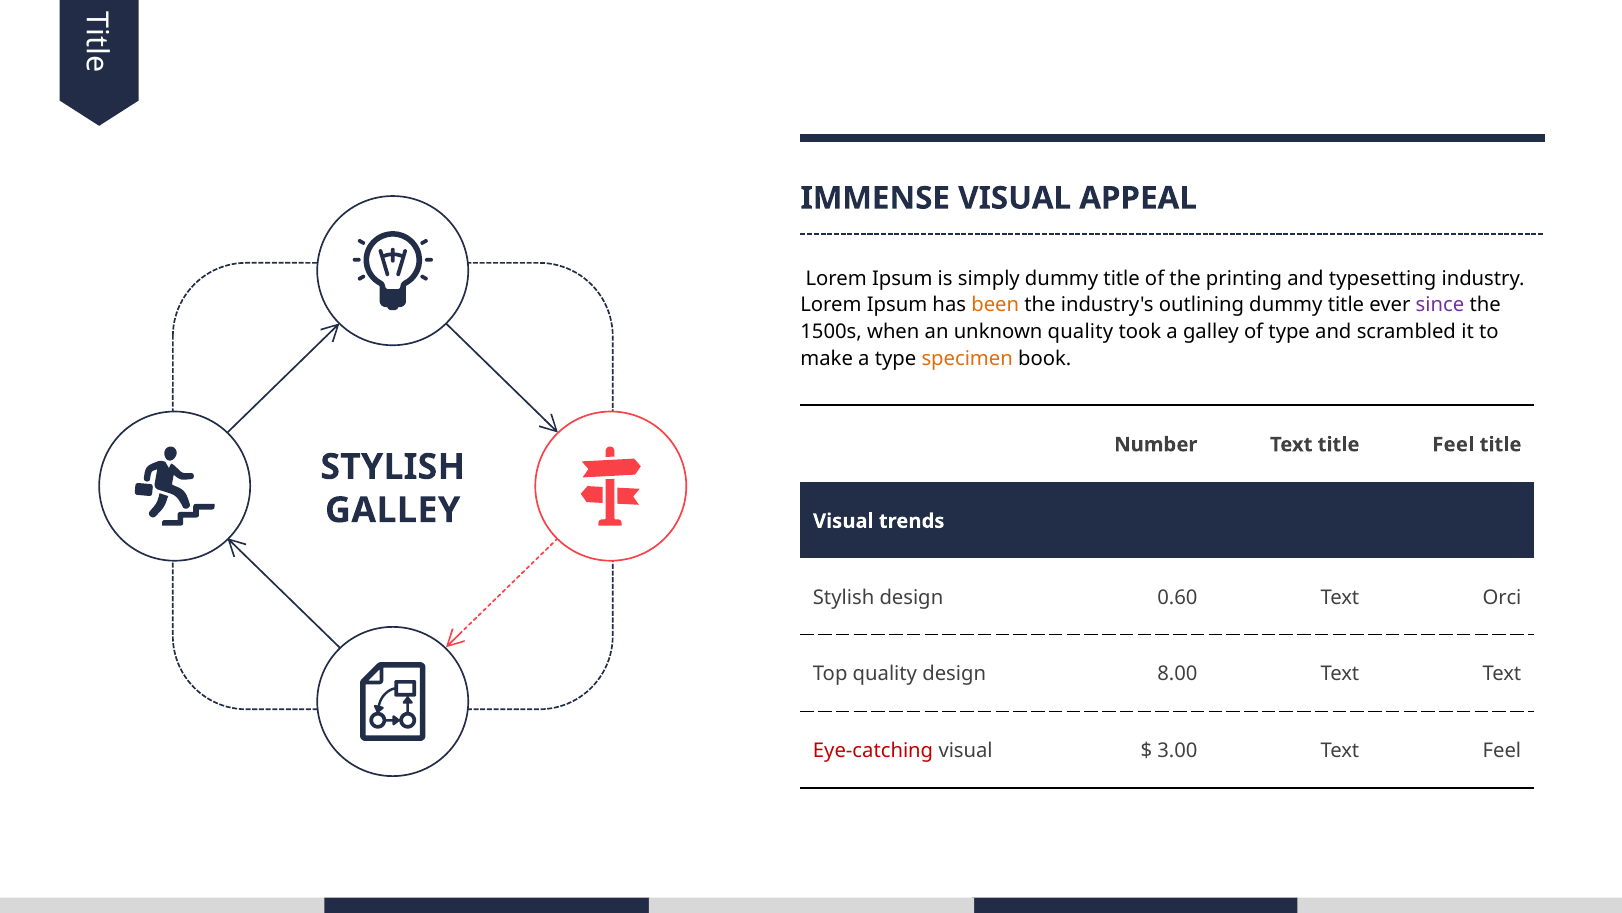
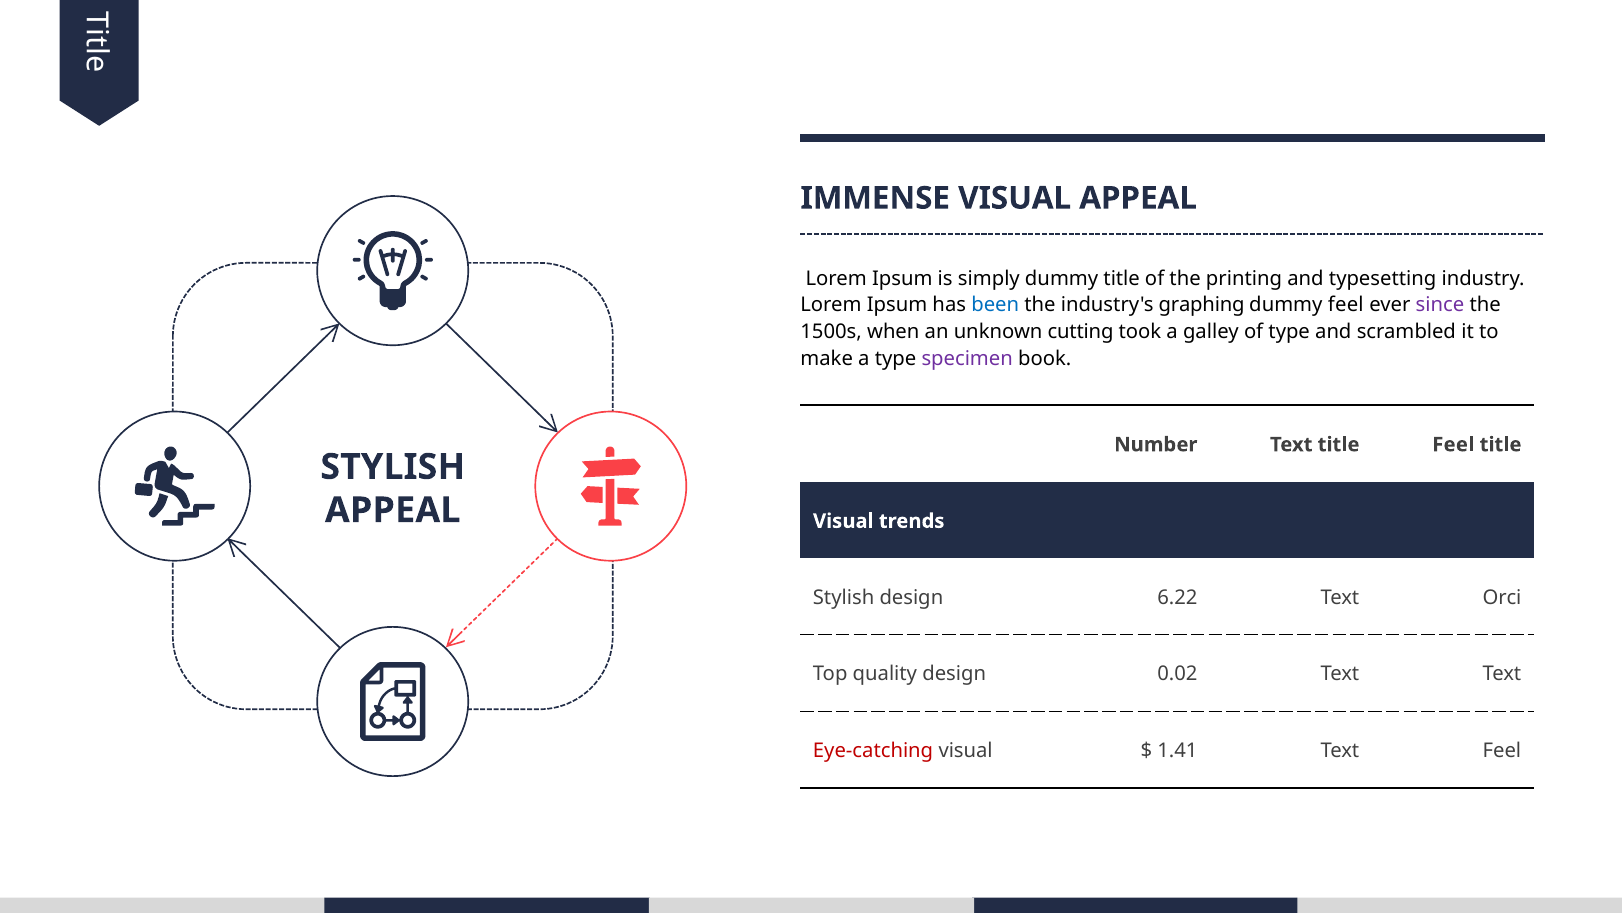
been colour: orange -> blue (995, 305)
outlining: outlining -> graphing (1202, 305)
title: title -> feel (1346, 305)
unknown quality: quality -> cutting (1081, 332)
specimen colour: orange -> purple (967, 359)
GALLEY: GALLEY -> APPEAL (393, 510)
0.60: 0.60 -> 6.22 (1177, 597)
8.00: 8.00 -> 0.02 (1177, 674)
3.00: 3.00 -> 1.41 (1177, 750)
